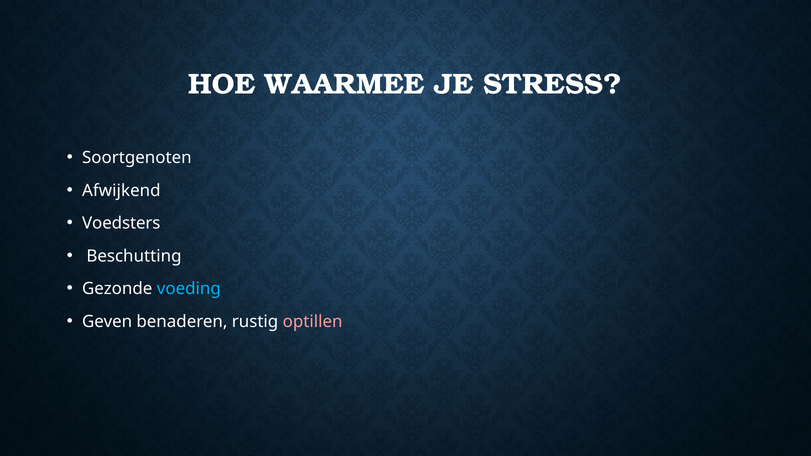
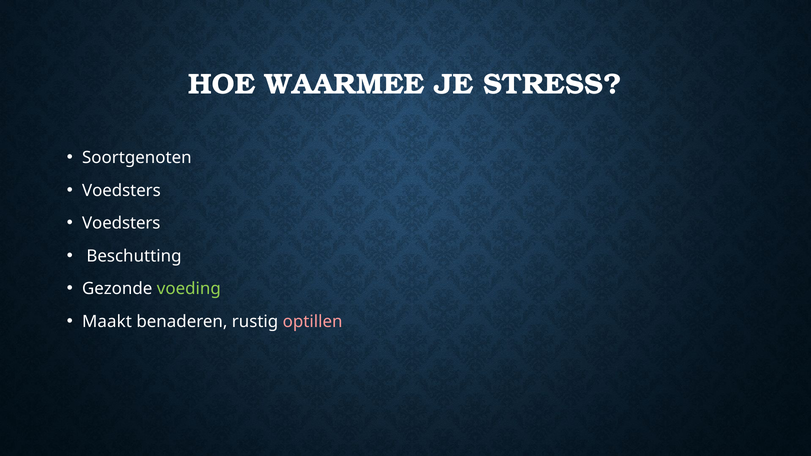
Afwijkend: Afwijkend -> Voedsters (121, 191)
voeding colour: light blue -> light green (189, 289)
Geven: Geven -> Maakt (107, 322)
